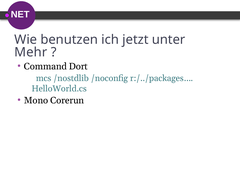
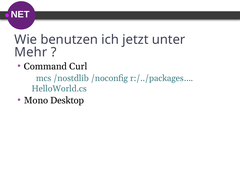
Dort: Dort -> Curl (78, 66)
Corerun: Corerun -> Desktop (67, 100)
